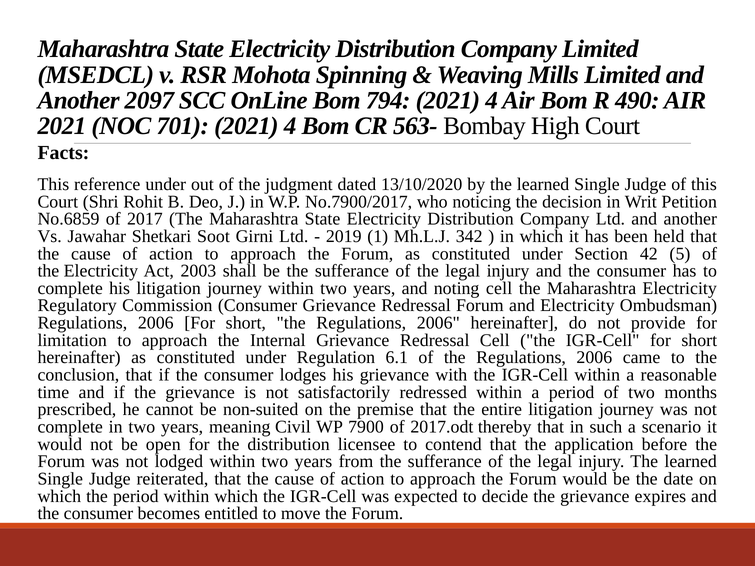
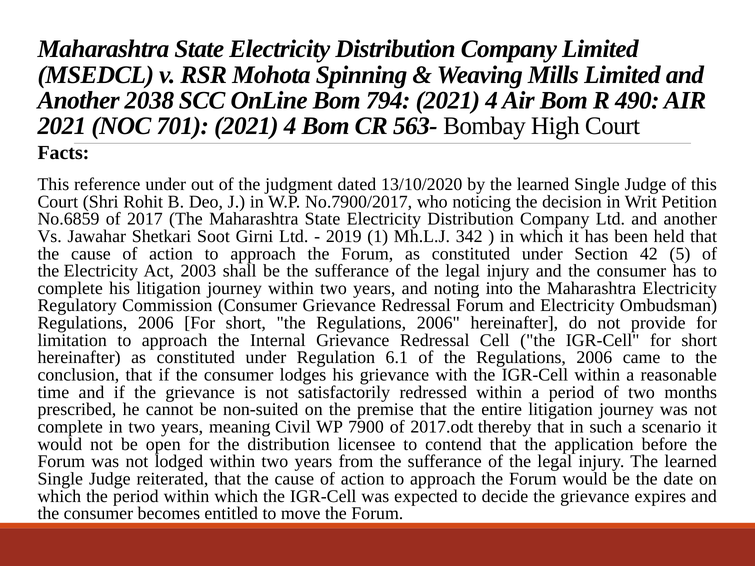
2097: 2097 -> 2038 (149, 101)
noting cell: cell -> into (499, 288)
